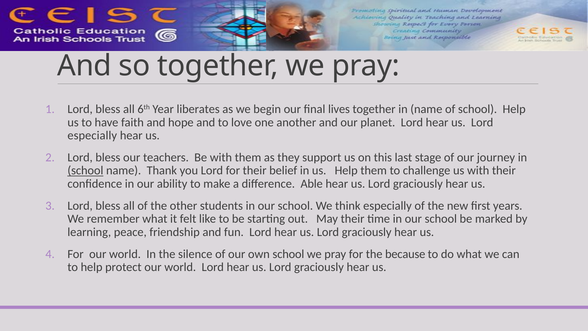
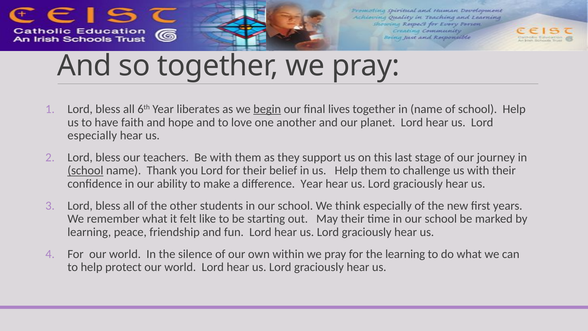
begin underline: none -> present (267, 109)
difference Able: Able -> Year (312, 184)
own school: school -> within (288, 254)
the because: because -> learning (405, 254)
